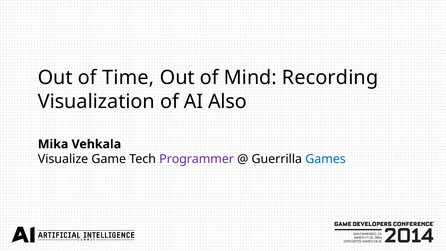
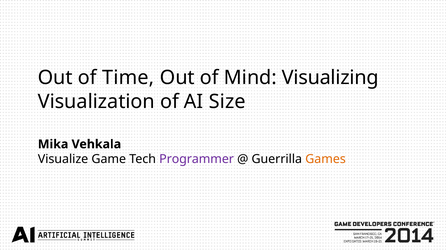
Recording: Recording -> Visualizing (330, 78)
Also: Also -> Size (227, 102)
Games colour: blue -> orange (326, 159)
